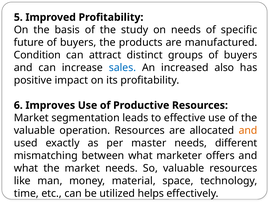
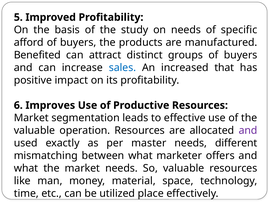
future: future -> afford (29, 42)
Condition: Condition -> Benefited (37, 55)
also: also -> that (224, 68)
and colour: orange -> purple (248, 130)
helps: helps -> place (151, 193)
